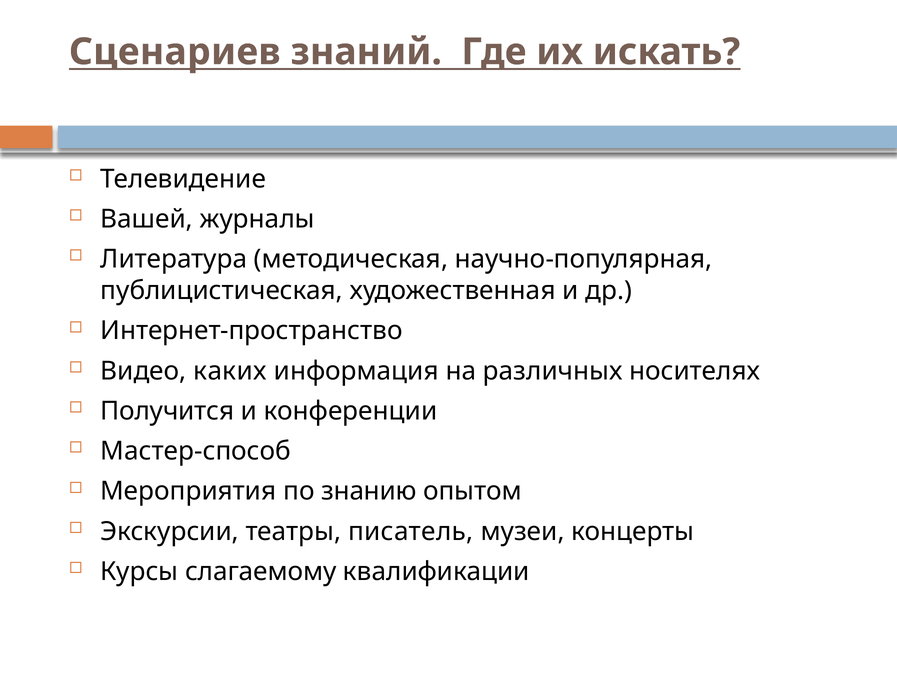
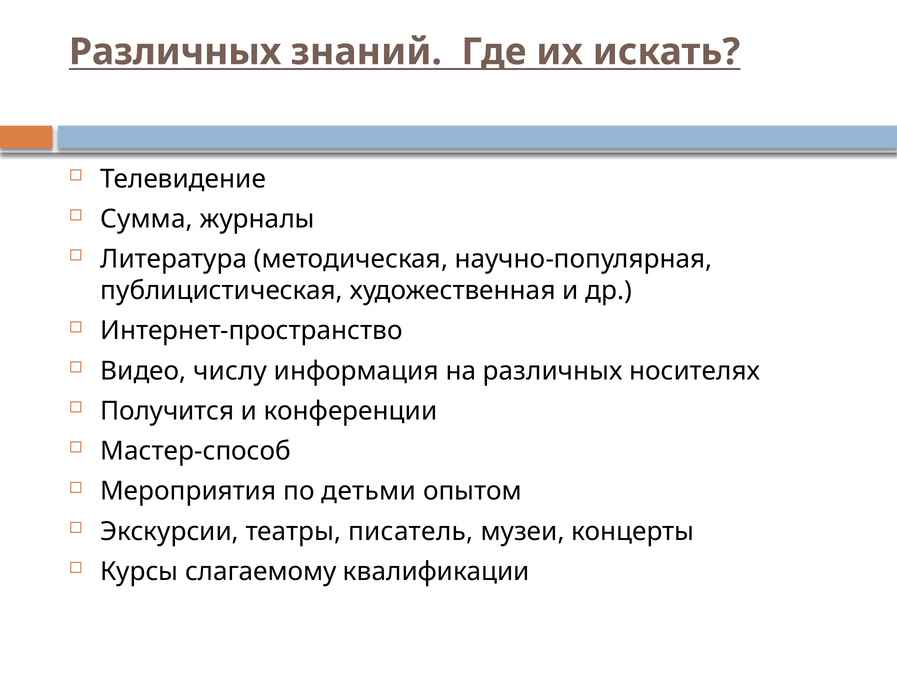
Сценариев: Сценариев -> Различных (175, 52)
Вашей: Вашей -> Сумма (147, 219)
каких: каких -> числу (230, 371)
знанию: знанию -> детьми (369, 491)
